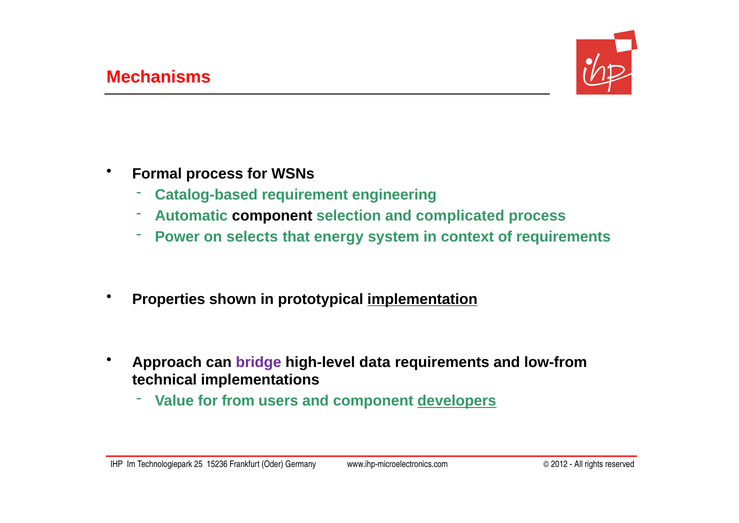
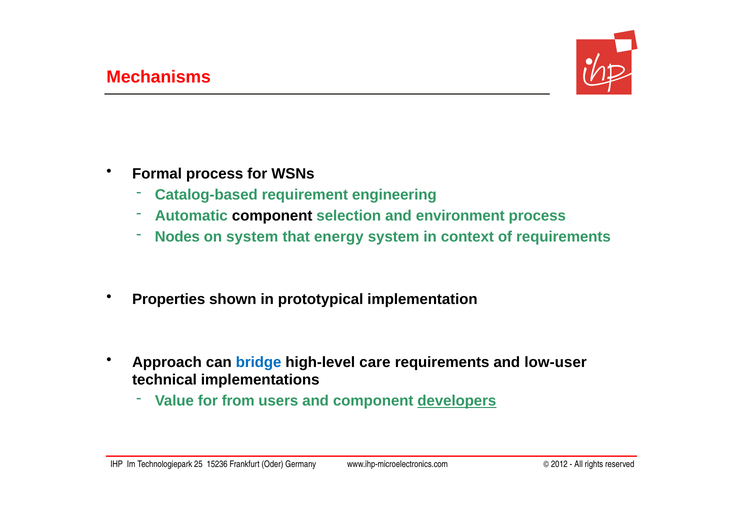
complicated: complicated -> environment (460, 215)
Power: Power -> Nodes (177, 236)
on selects: selects -> system (252, 236)
implementation underline: present -> none (422, 299)
bridge colour: purple -> blue (259, 362)
data: data -> care (375, 362)
low-from: low-from -> low-user (556, 362)
